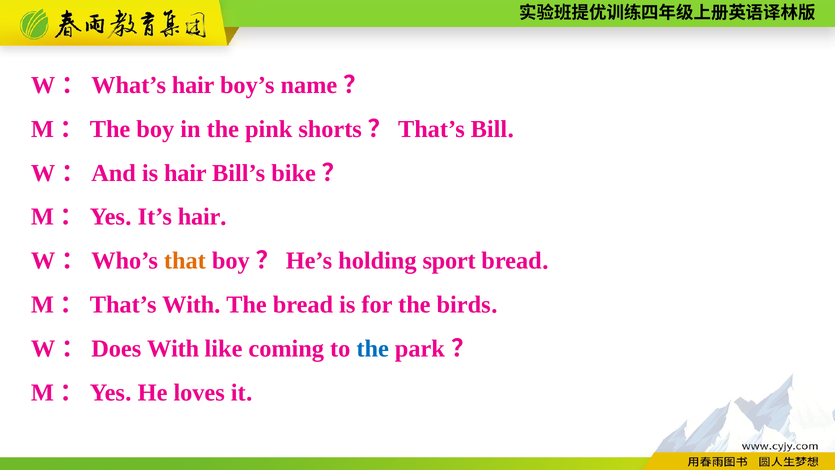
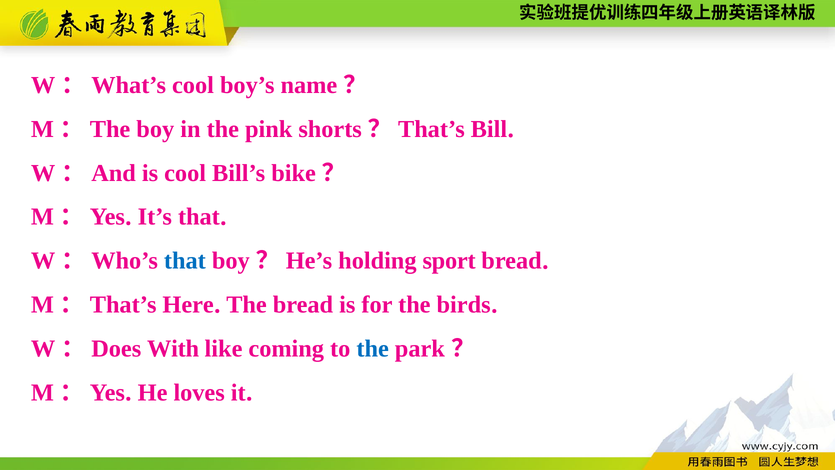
hair: hair -> cool (193, 85)
is hair: hair -> cool (185, 173)
It’s hair: hair -> that (199, 217)
that colour: orange -> blue (185, 261)
With: With -> Here (188, 305)
